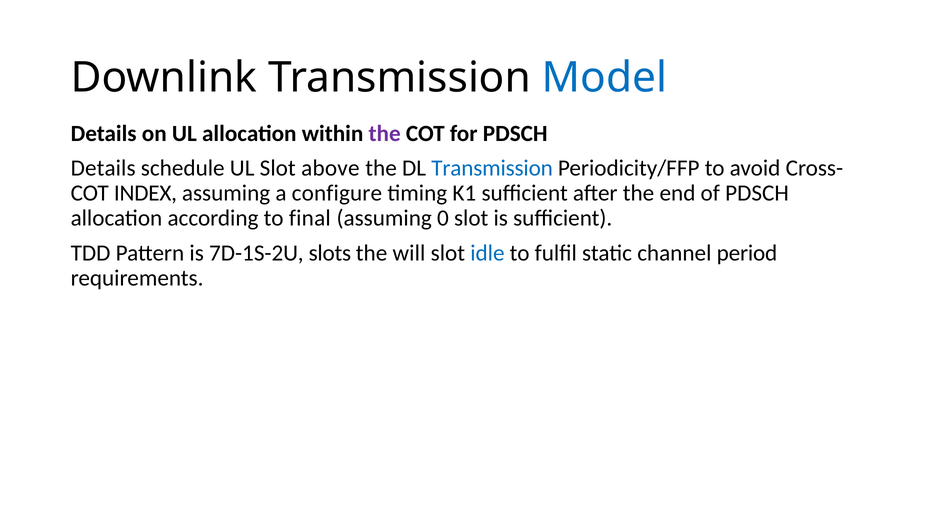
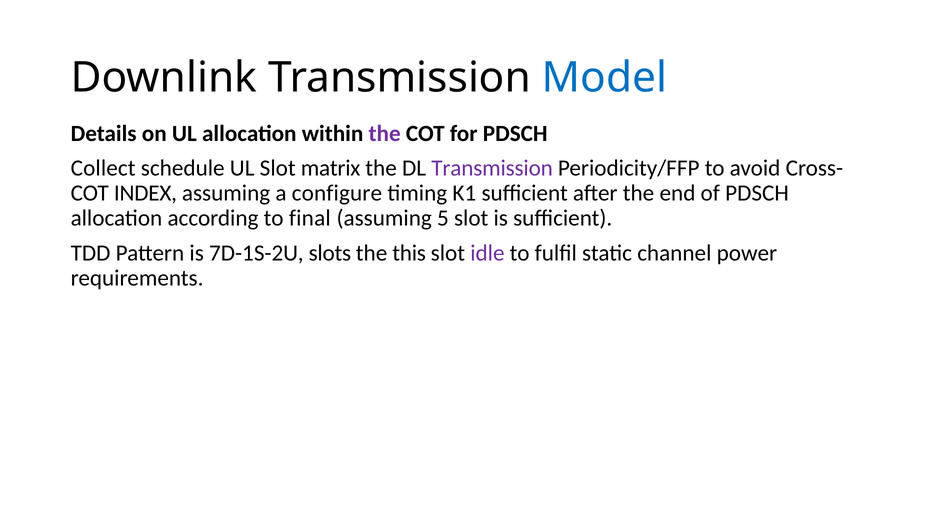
Details: Details -> Collect (103, 168)
above: above -> matrix (331, 168)
Transmission colour: blue -> purple (492, 168)
0: 0 -> 5 (443, 218)
will: will -> this (409, 253)
idle colour: blue -> purple (487, 253)
period: period -> power (747, 253)
